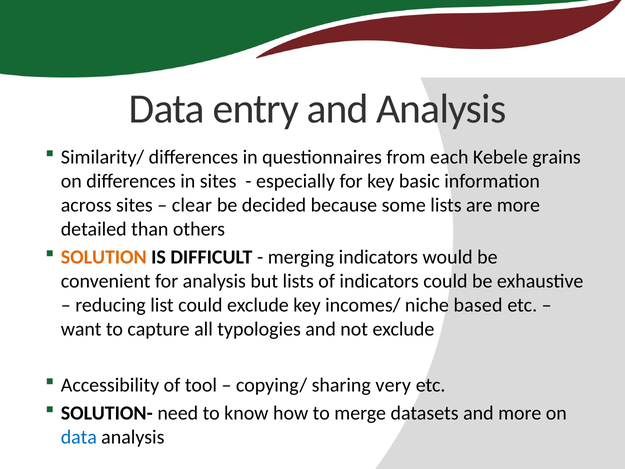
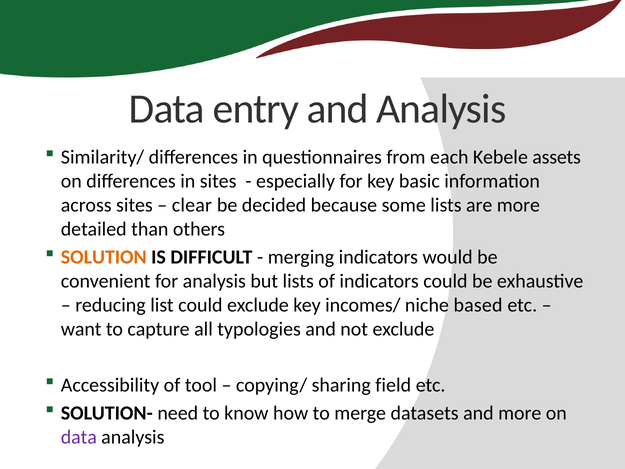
grains: grains -> assets (557, 157)
very: very -> field (393, 385)
data colour: blue -> purple (79, 437)
